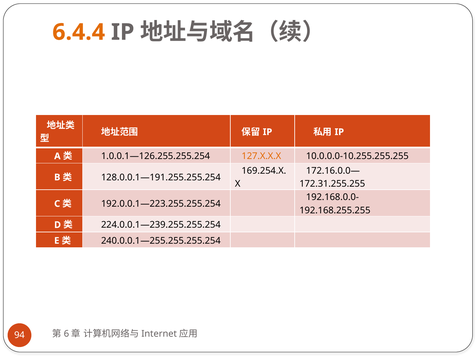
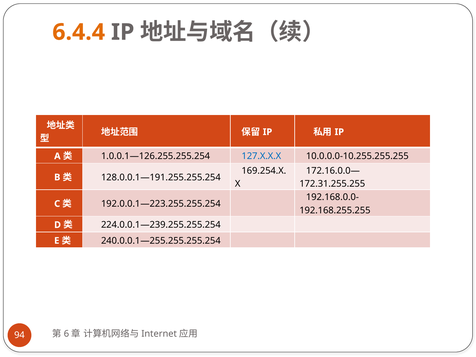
127.X.X.X colour: orange -> blue (261, 156)
